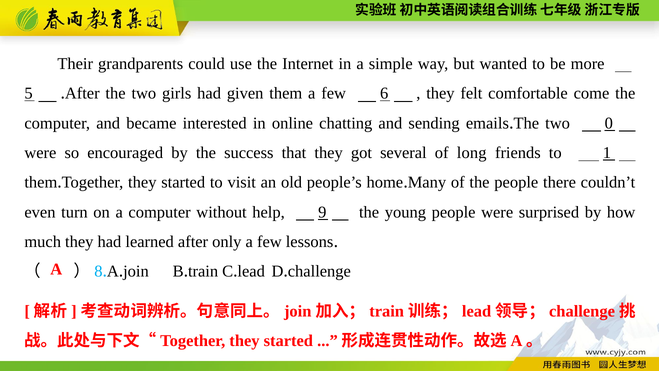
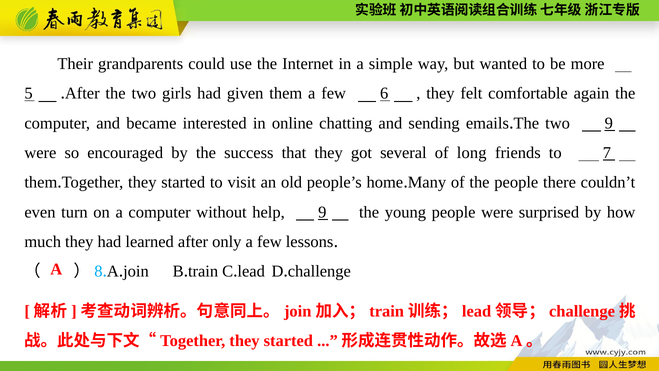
come: come -> again (591, 93)
two 0: 0 -> 9 (609, 123)
1: 1 -> 7 (607, 153)
